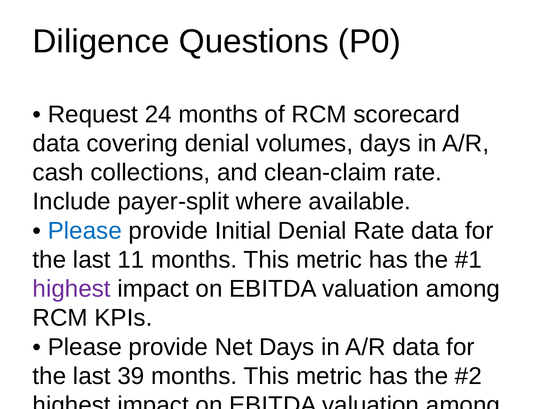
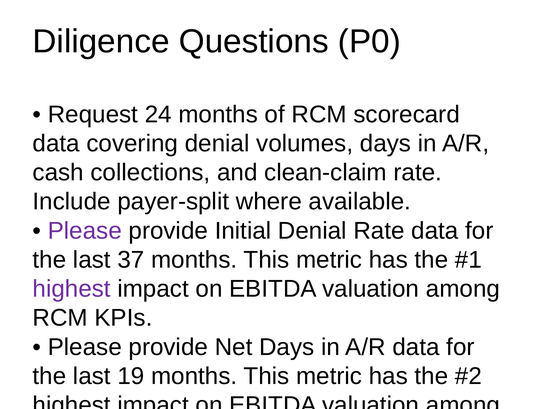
Please colour: blue -> purple (85, 231)
11: 11 -> 37 (131, 260)
39: 39 -> 19 (131, 376)
